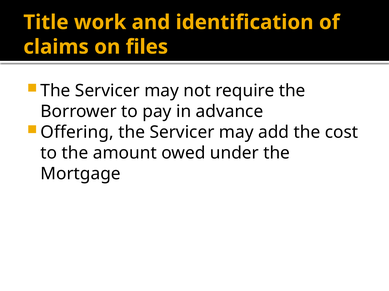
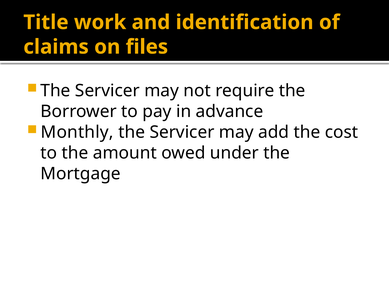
Offering: Offering -> Monthly (77, 133)
